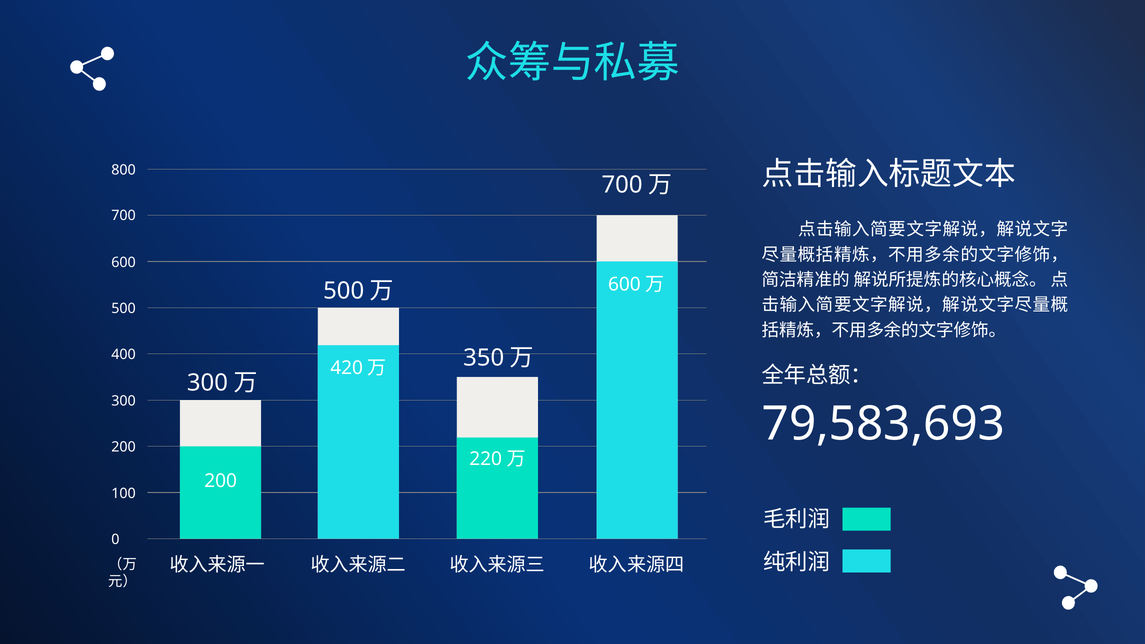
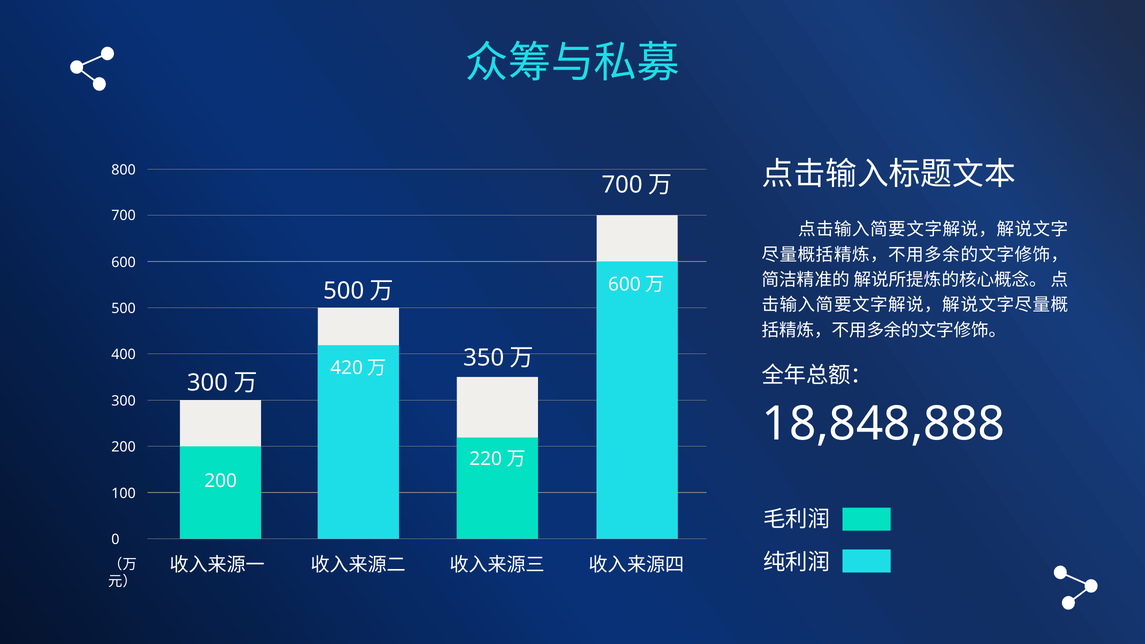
79,583,693: 79,583,693 -> 18,848,888 (883, 424)
